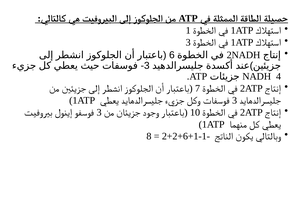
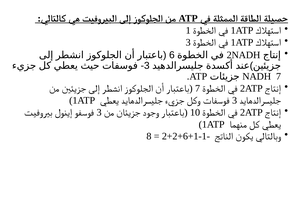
NADH 4: 4 -> 7 (278, 76)
